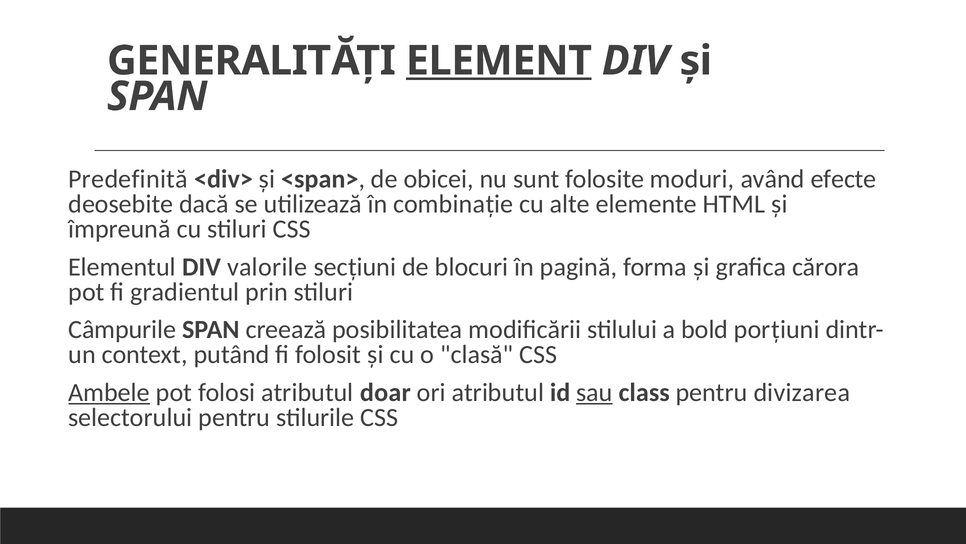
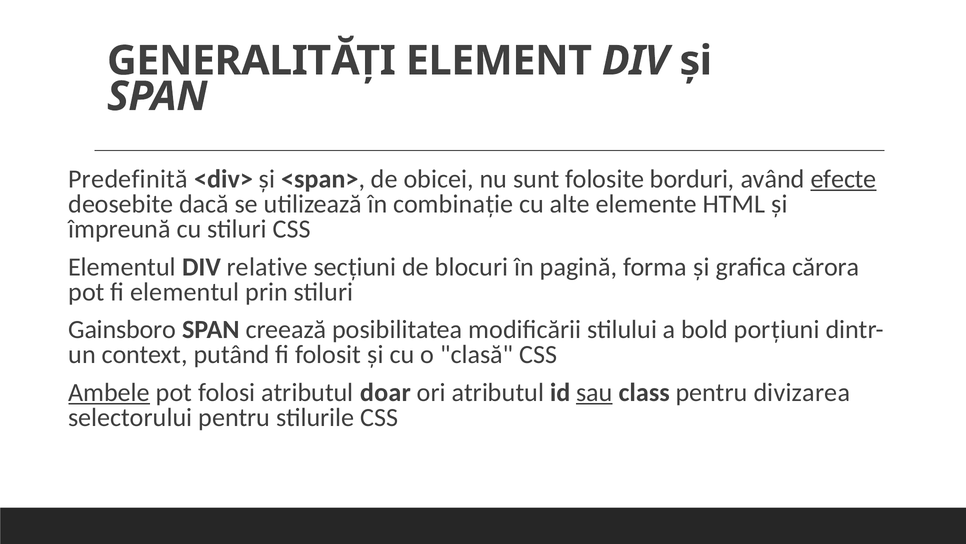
ELEMENT underline: present -> none (499, 61)
moduri: moduri -> borduri (692, 179)
efecte underline: none -> present (844, 179)
valorile: valorile -> relative (267, 267)
fi gradientul: gradientul -> elementul (185, 292)
Câmpurile: Câmpurile -> Gainsboro (122, 329)
